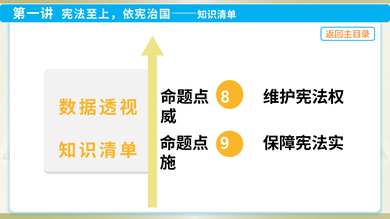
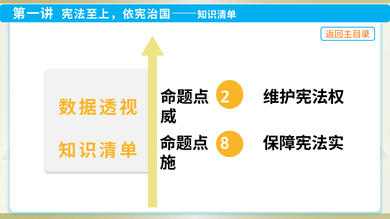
8: 8 -> 2 (225, 98)
9: 9 -> 8 (225, 144)
